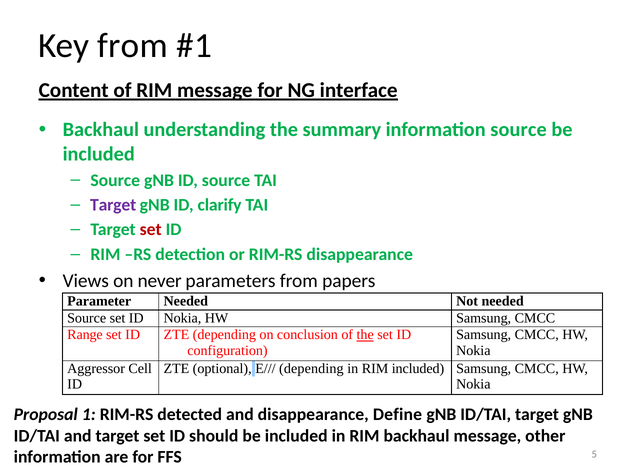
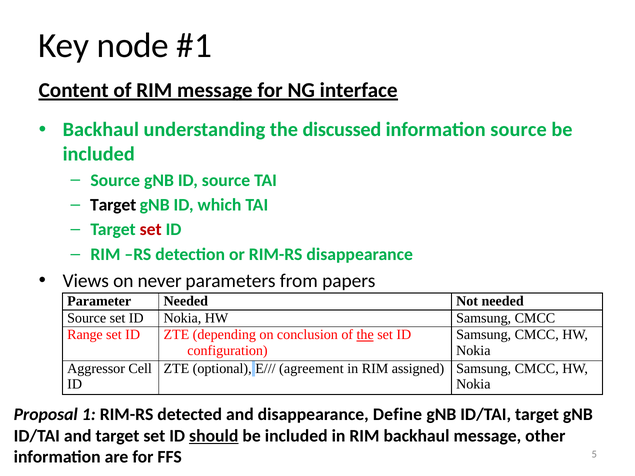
Key from: from -> node (133, 46)
summary: summary -> discussed (342, 130)
Target colour: purple -> black (113, 205)
clarify: clarify -> which (219, 205)
E/// depending: depending -> agreement (311, 369)
RIM included: included -> assigned (418, 369)
should underline: none -> present (214, 436)
